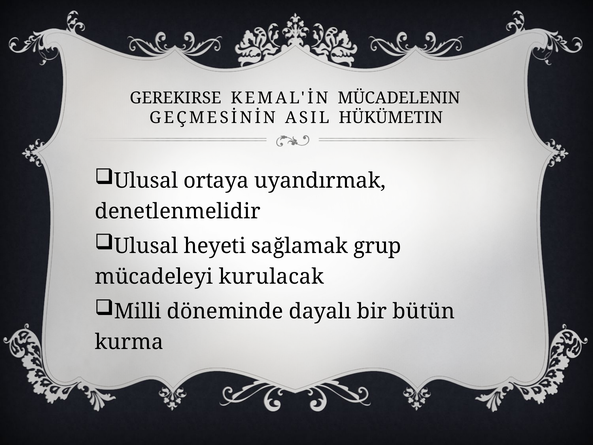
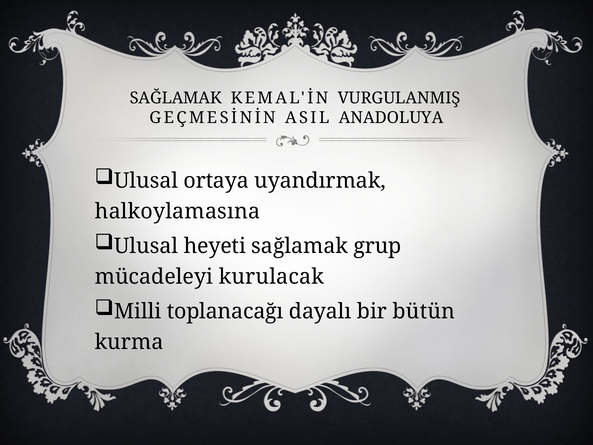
GEREKIRSE: GEREKIRSE -> SAĞLAMAK (176, 98)
MÜCADELENIN: MÜCADELENIN -> VURGULANMIŞ (399, 98)
HÜKÜMETIN: HÜKÜMETIN -> ANADOLUYA (391, 118)
denetlenmelidir: denetlenmelidir -> halkoylamasına (178, 211)
döneminde: döneminde -> toplanacağı (225, 311)
